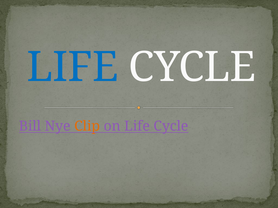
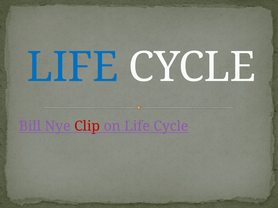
Clip colour: orange -> red (87, 127)
